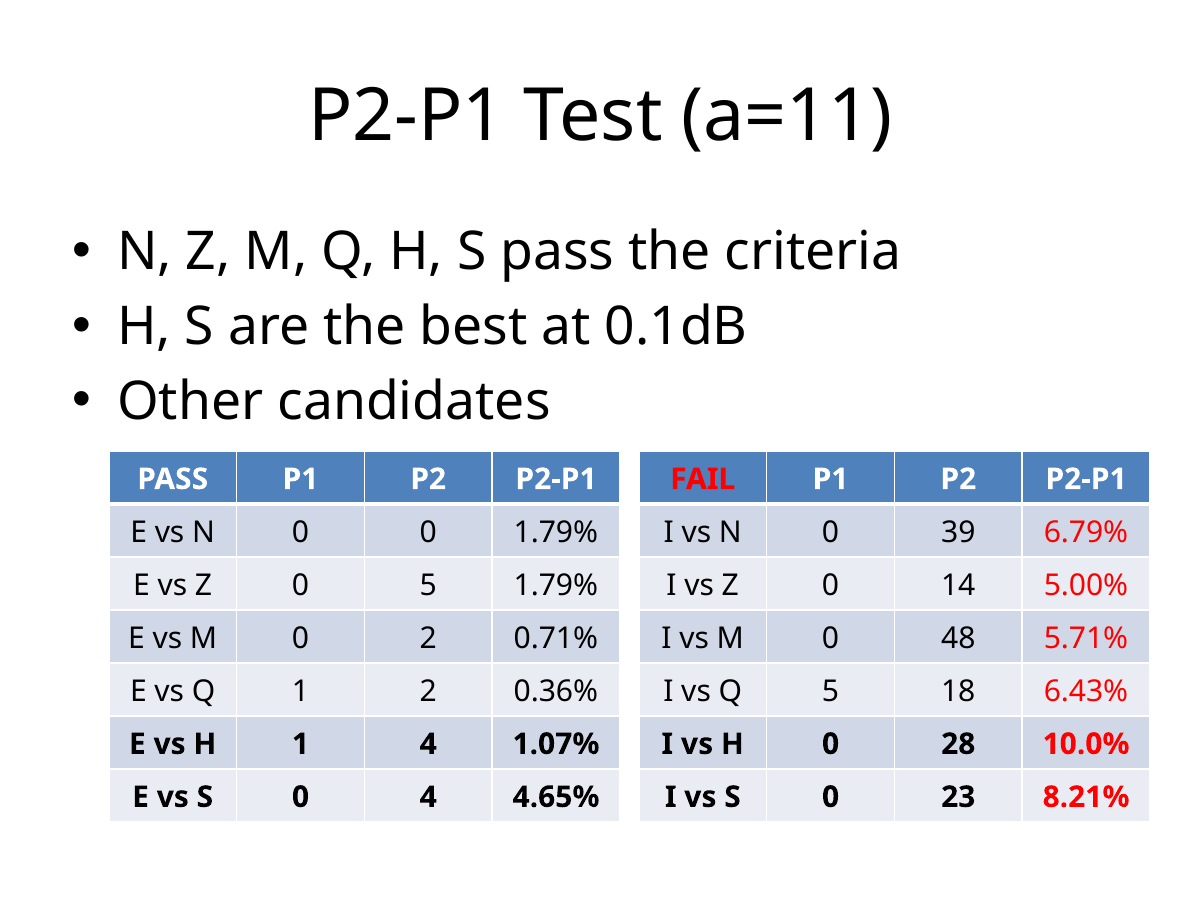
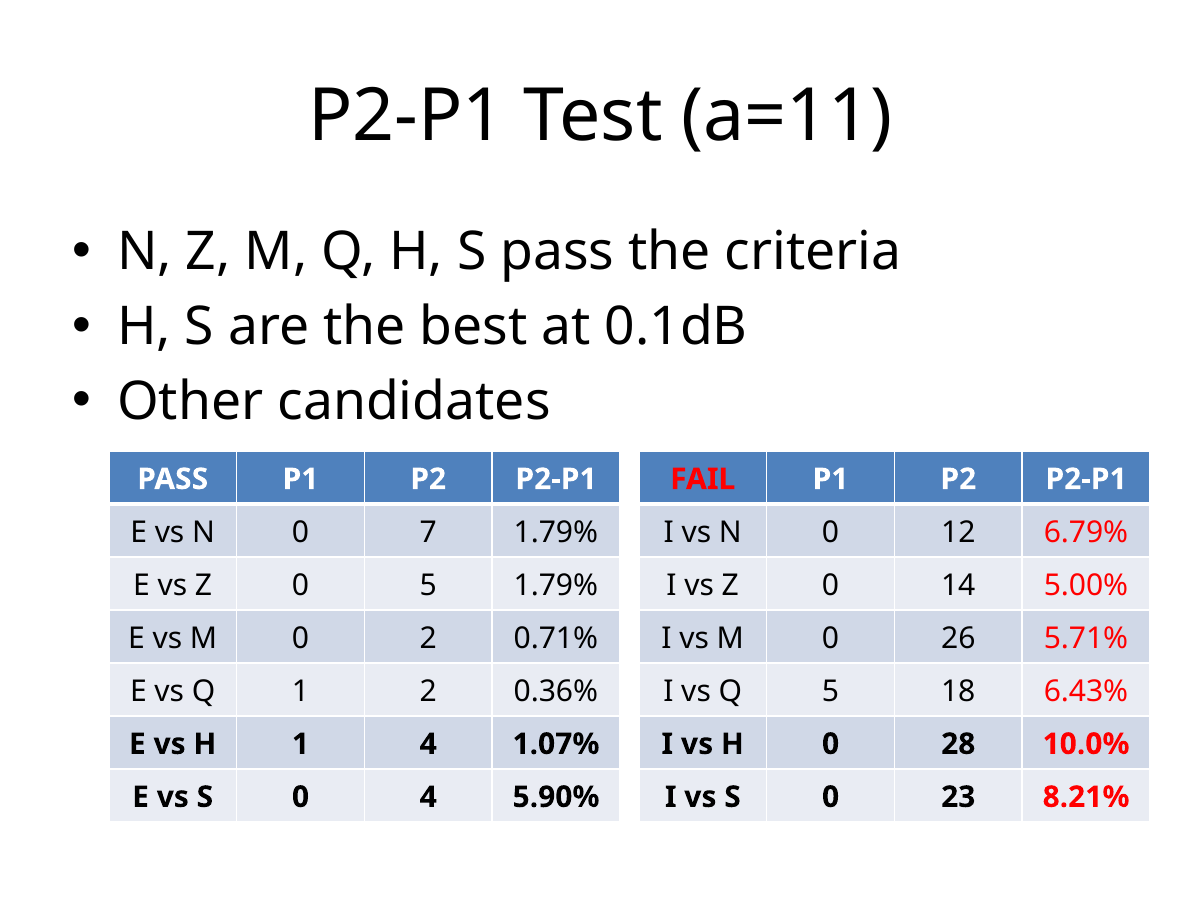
0 0: 0 -> 7 (428, 532)
39: 39 -> 12 (958, 532)
48: 48 -> 26 (958, 638)
4.65%: 4.65% -> 5.90% (556, 797)
